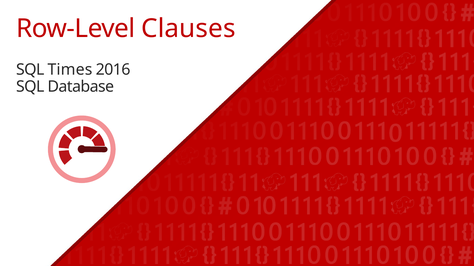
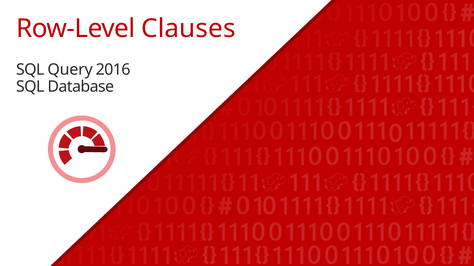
Times: Times -> Query (70, 70)
